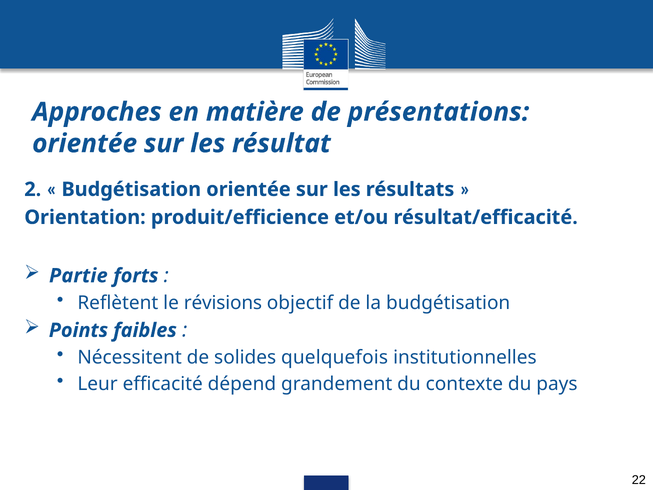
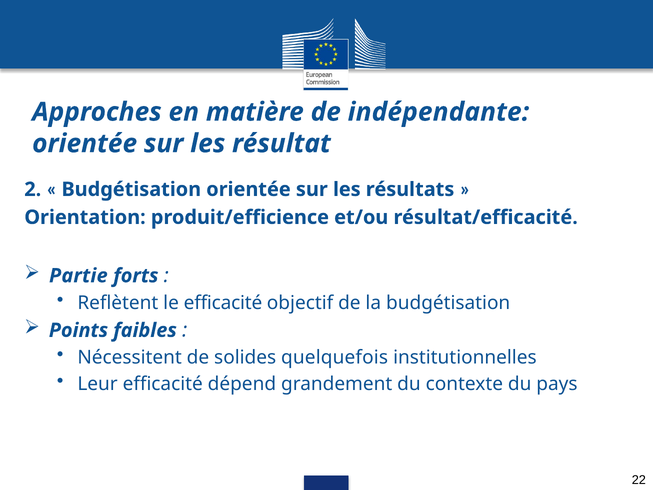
présentations: présentations -> indépendante (438, 112)
le révisions: révisions -> efficacité (223, 303)
